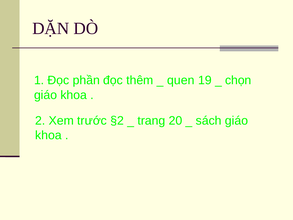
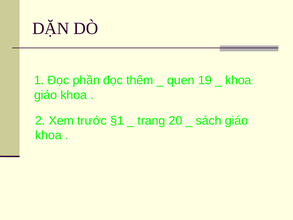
chọn: chọn -> khoa (238, 80)
§2: §2 -> §1 (117, 120)
